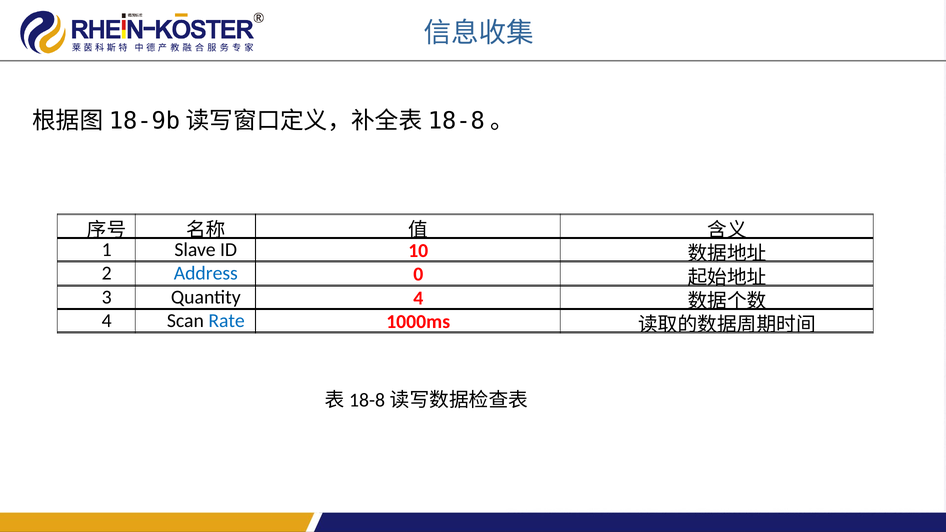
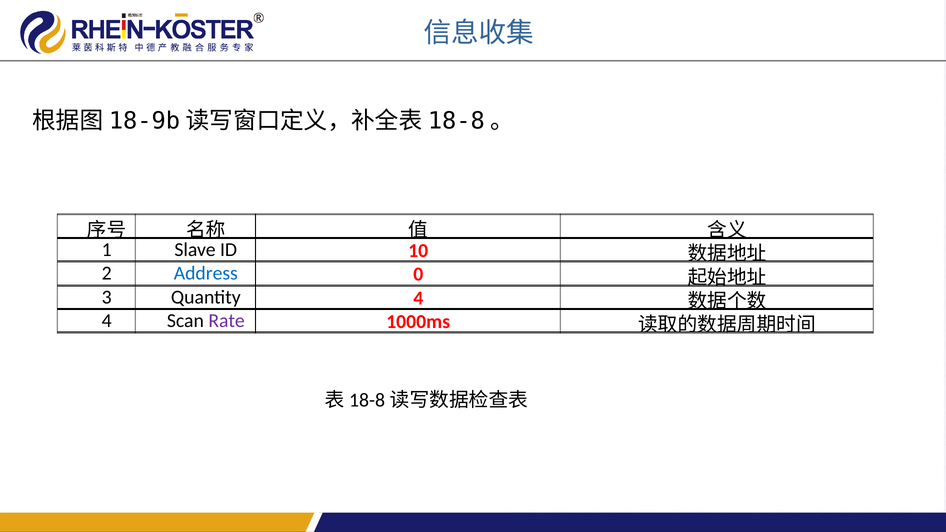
Rate colour: blue -> purple (227, 321)
